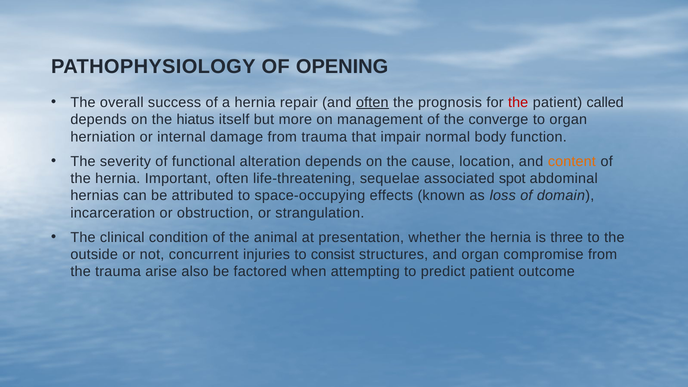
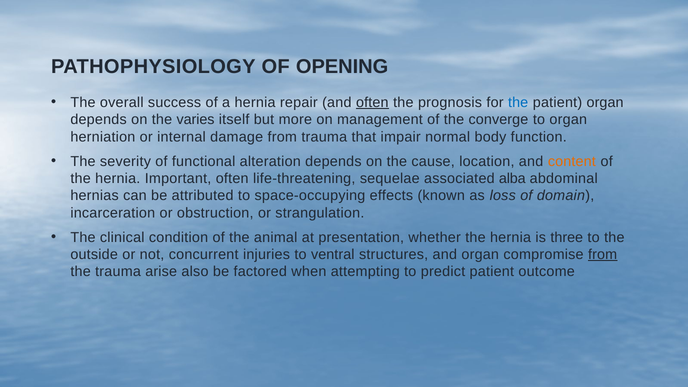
the colour: red -> blue (518, 102)
patient called: called -> organ (605, 102)
hiatus: hiatus -> varies (196, 120)
spot: spot -> alba (512, 178)
consist: consist -> ventral (333, 254)
from underline: none -> present (603, 254)
